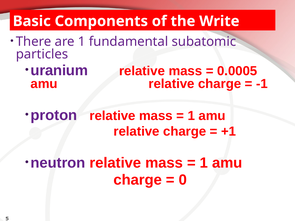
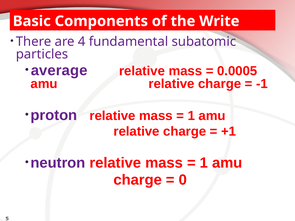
are 1: 1 -> 4 (82, 42)
uranium: uranium -> average (59, 70)
